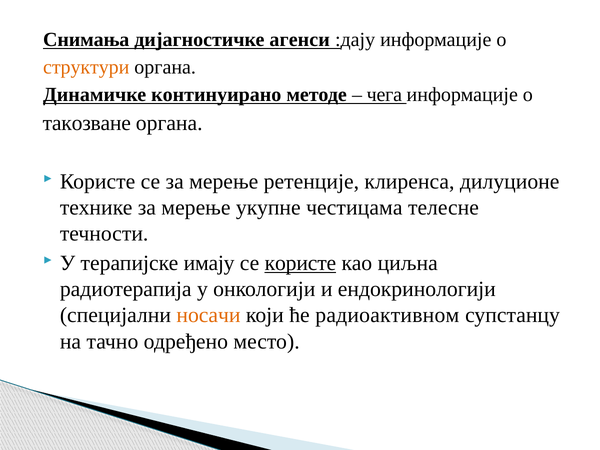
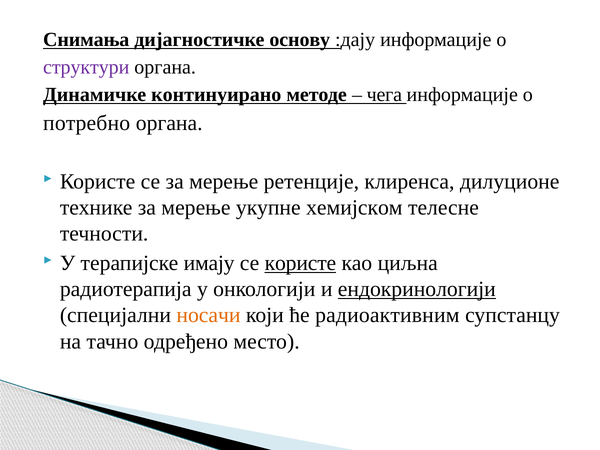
агенси: агенси -> основу (300, 40)
структури colour: orange -> purple (86, 67)
такозване: такозване -> потребно (87, 123)
честицама: честицама -> хемијском (354, 208)
ендокринологији underline: none -> present (417, 289)
радиоактивном: радиоактивном -> радиоактивним (387, 315)
